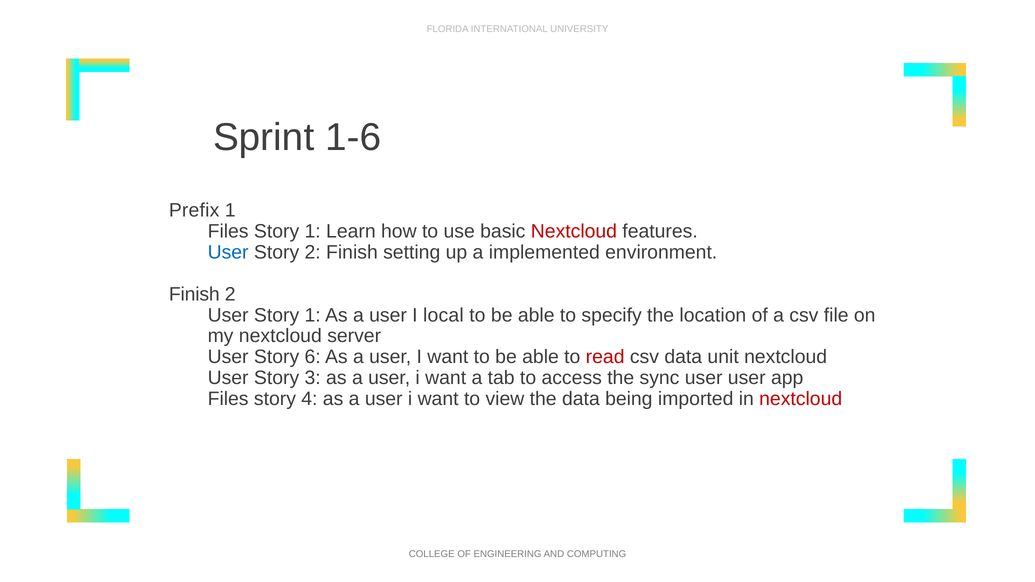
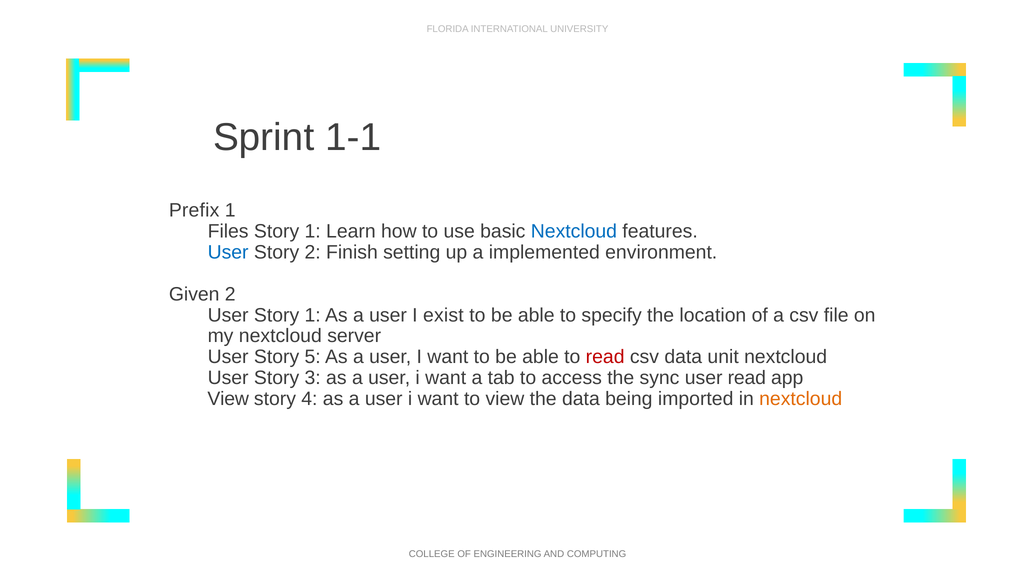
1-6: 1-6 -> 1-1 (353, 137)
Nextcloud colour: red -> blue (574, 231)
Finish: Finish -> Given (194, 294)
local: local -> exist (443, 315)
6: 6 -> 5 (313, 357)
user user: user -> read (747, 378)
Files: Files -> View (228, 399)
nextcloud colour: red -> orange (801, 399)
